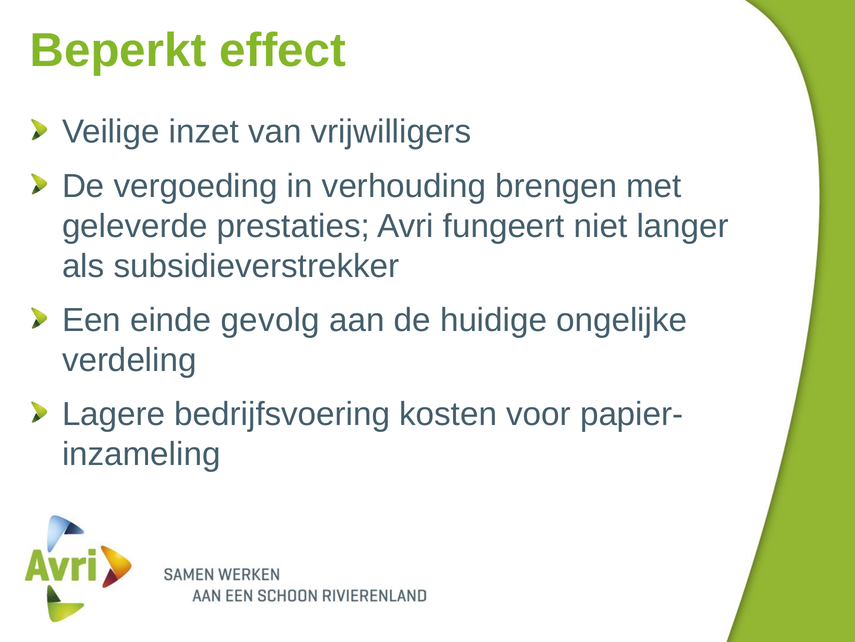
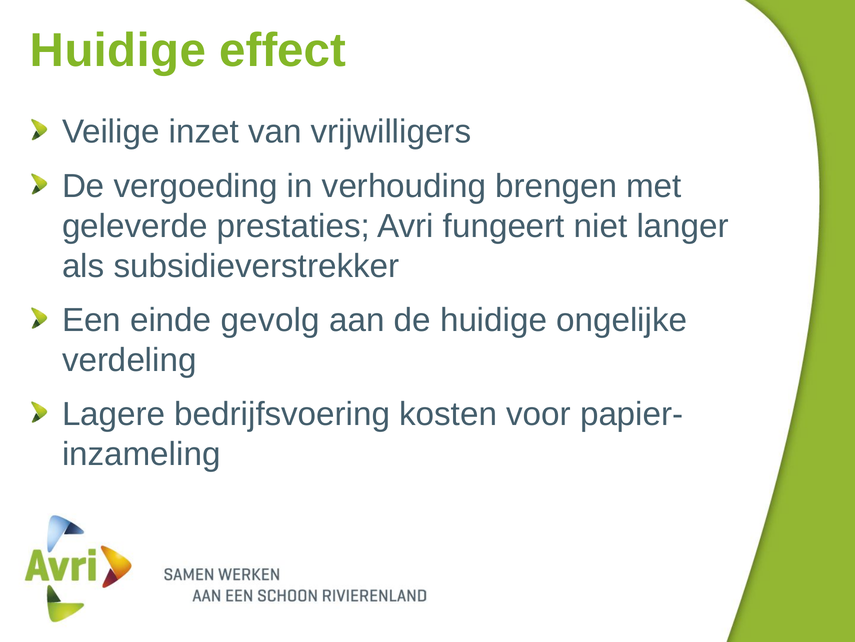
Beperkt: Beperkt -> Huidige (118, 50)
